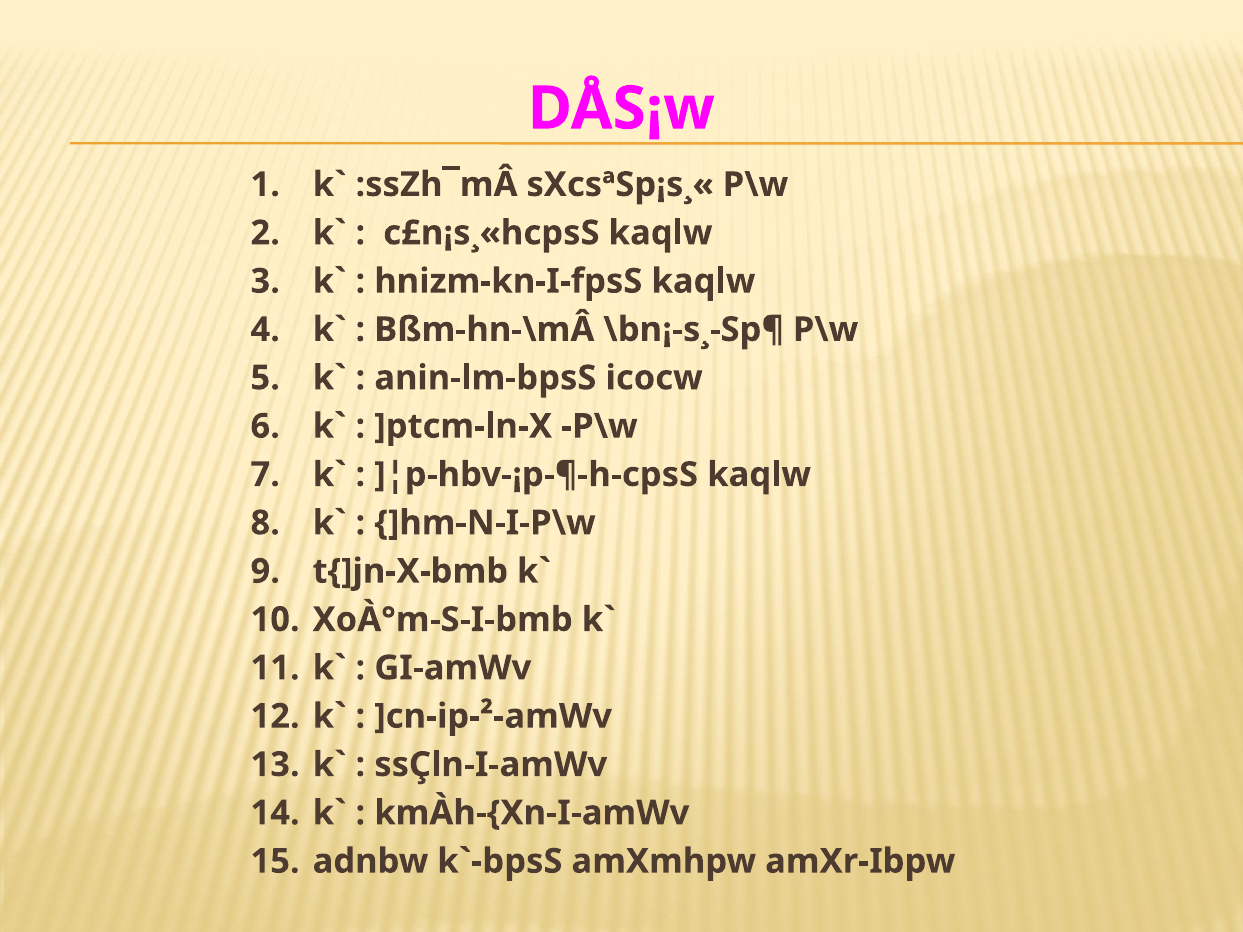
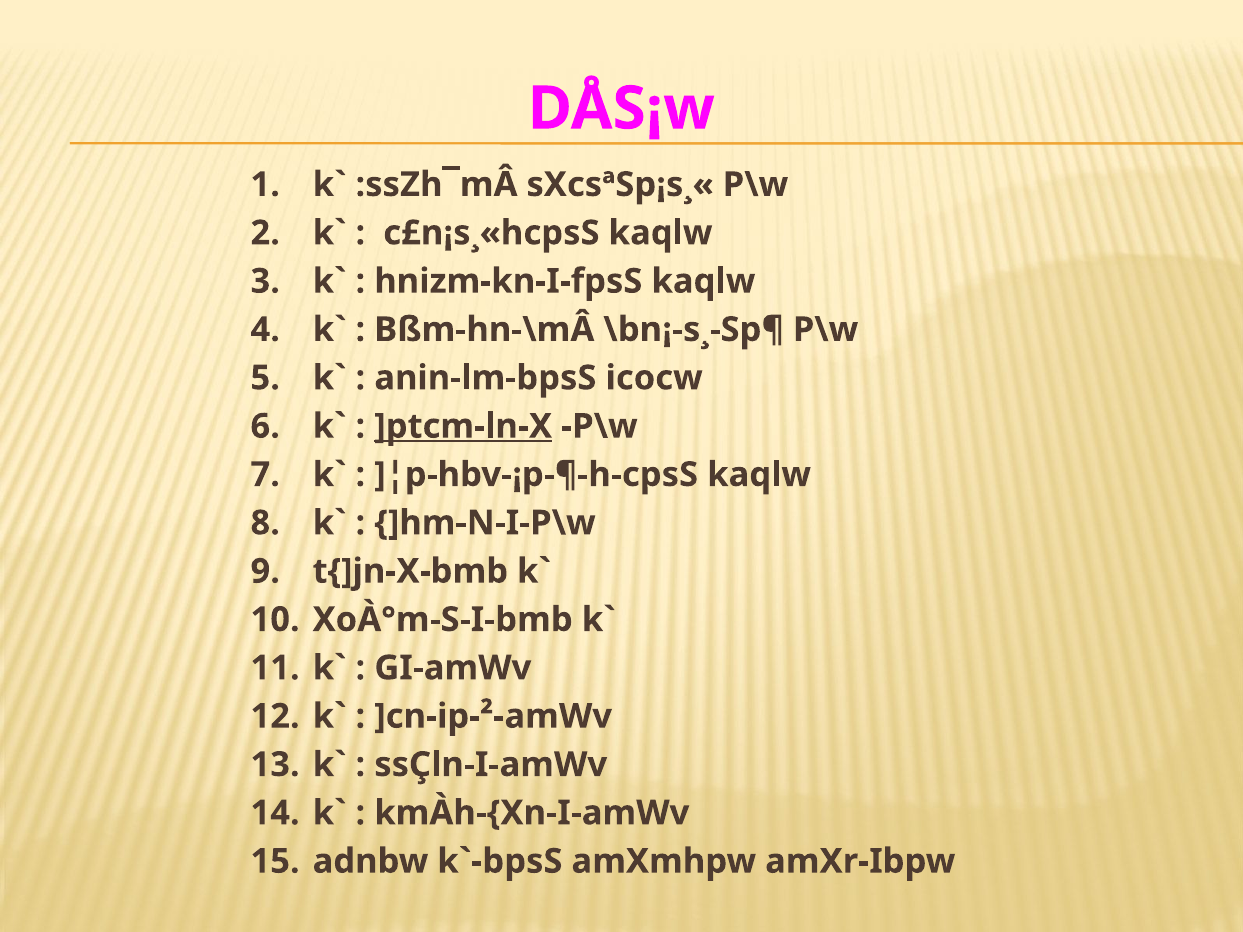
]ptcm-ln-X underline: none -> present (463, 426)
